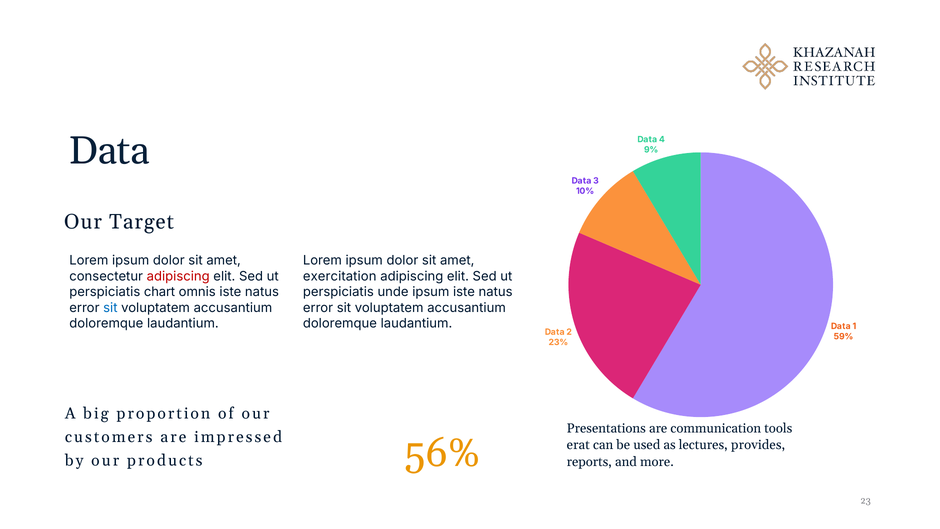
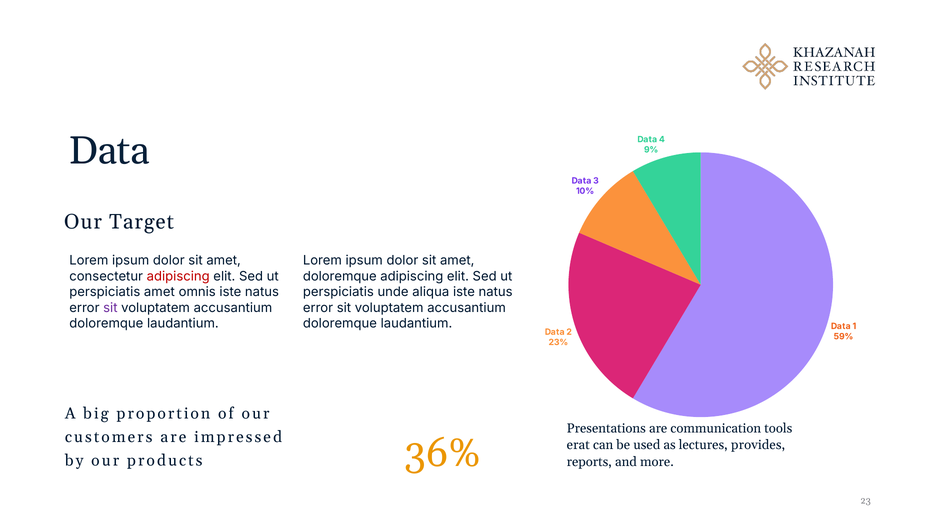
exercitation: exercitation -> doloremque (340, 276)
perspiciatis chart: chart -> amet (159, 292)
unde ipsum: ipsum -> aliqua (431, 292)
sit colour: blue -> purple (110, 308)
56%: 56% -> 36% (442, 453)
